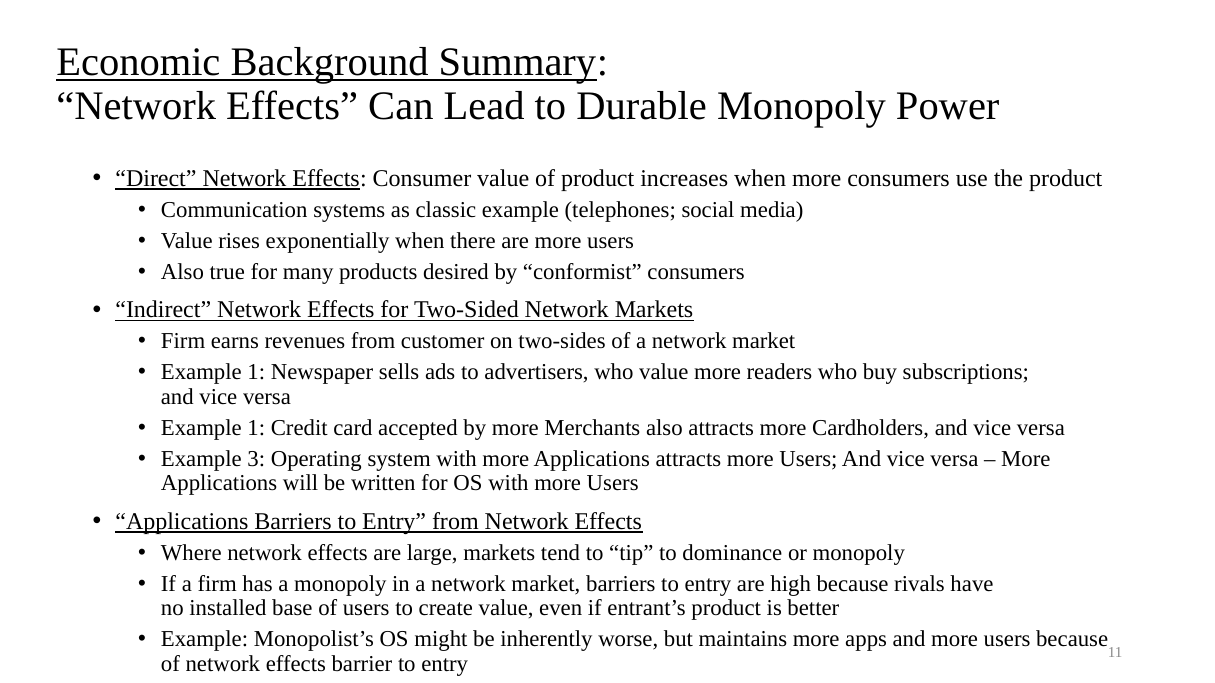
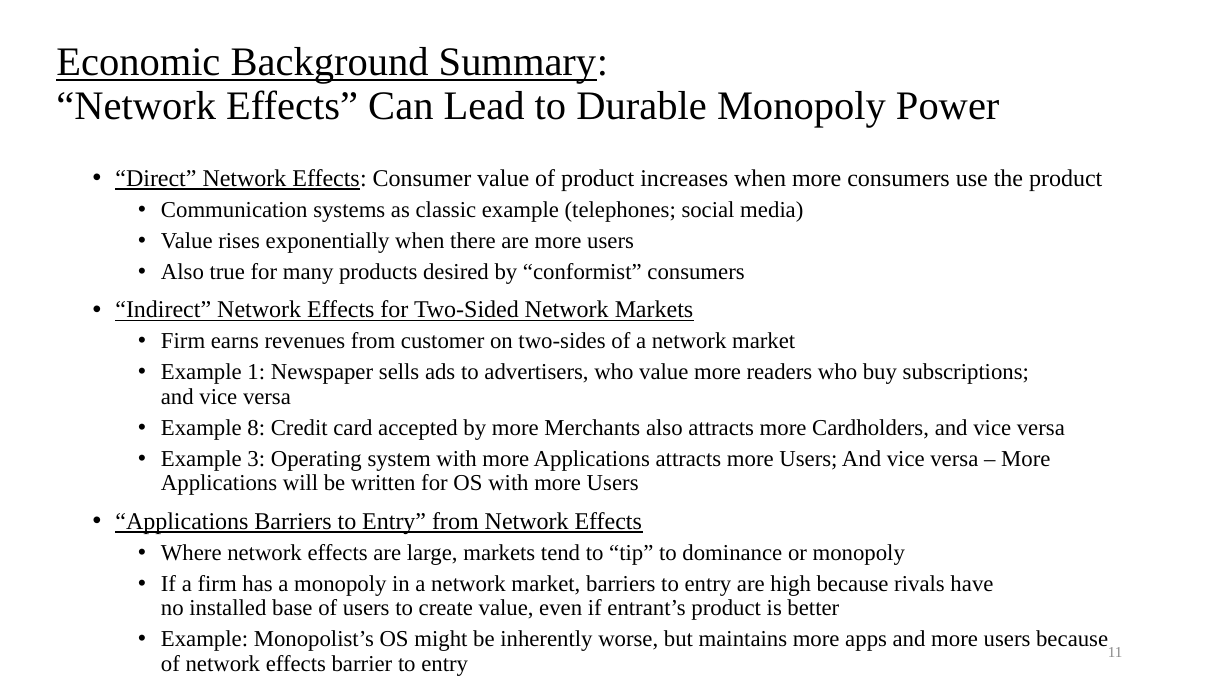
1: 1 -> 8 (256, 428)
